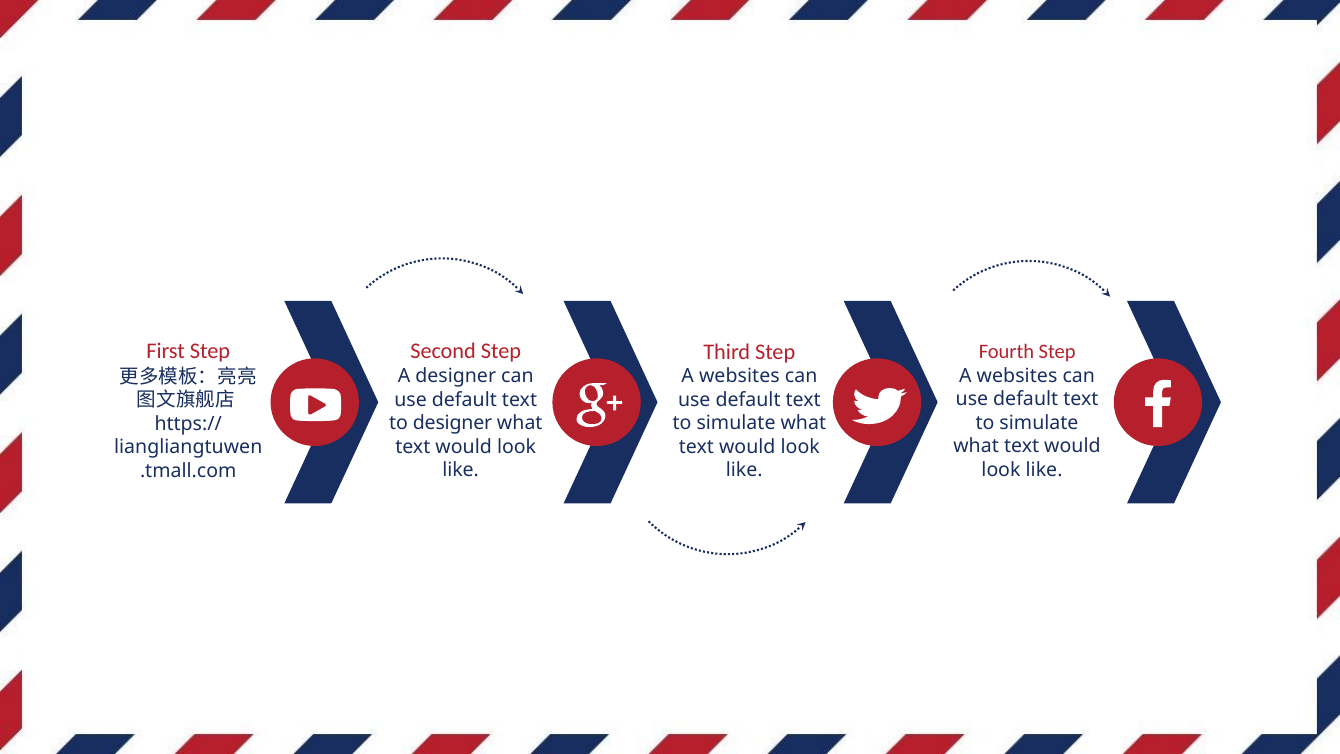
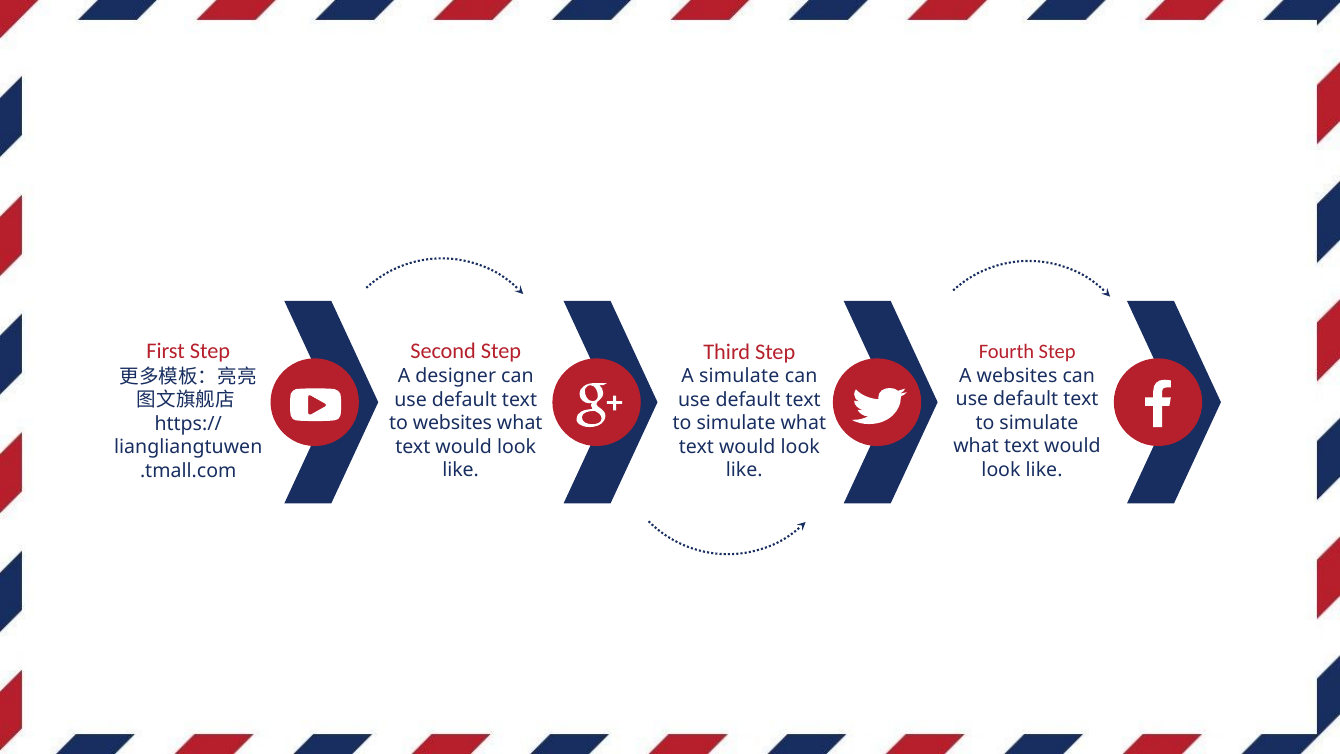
websites: websites -> simulate (739, 376)
to designer: designer -> websites (453, 423)
